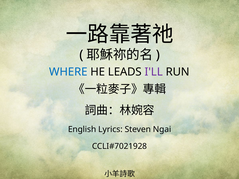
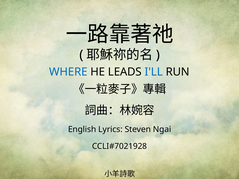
I'LL colour: purple -> blue (154, 72)
